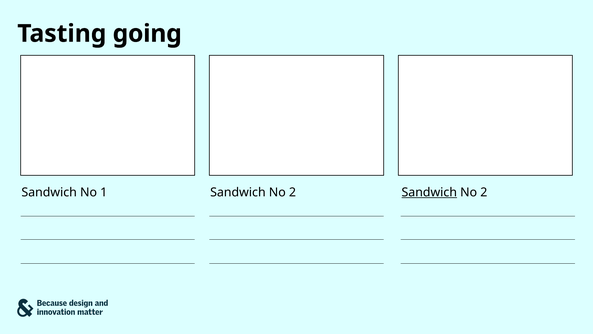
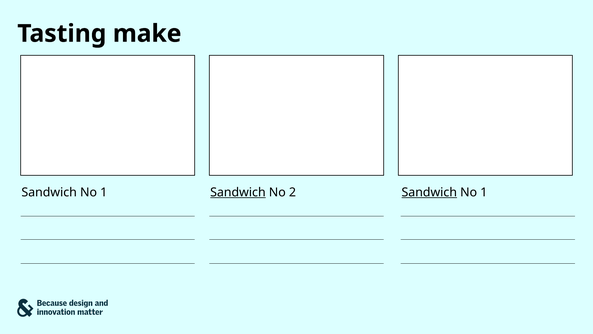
going: going -> make (147, 34)
Sandwich underline: none -> present (238, 192)
2: 2 -> 1 (484, 192)
